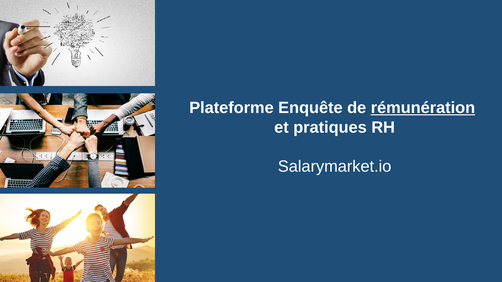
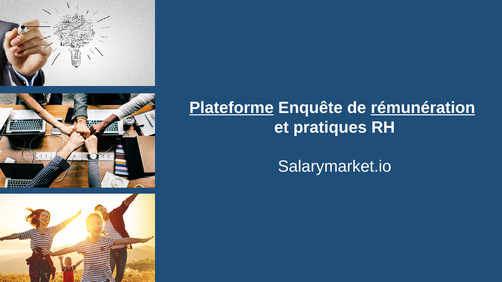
Plateforme underline: none -> present (231, 108)
